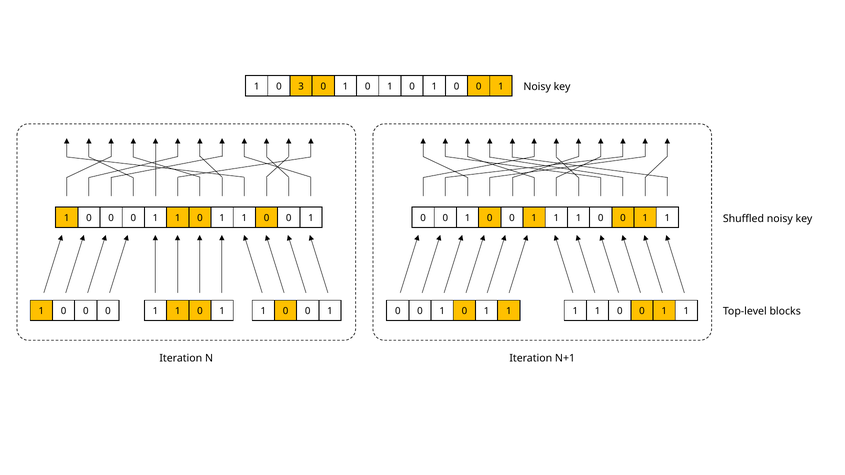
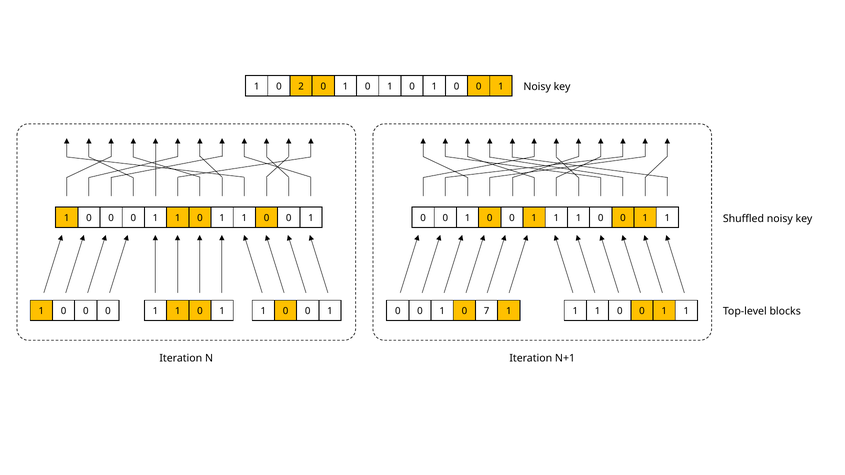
3: 3 -> 2 (301, 87)
1: 1 -> 7 (487, 311)
